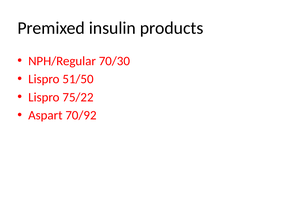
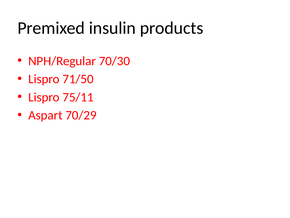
51/50: 51/50 -> 71/50 (78, 79)
75/22: 75/22 -> 75/11 (78, 97)
70/92: 70/92 -> 70/29 (81, 115)
